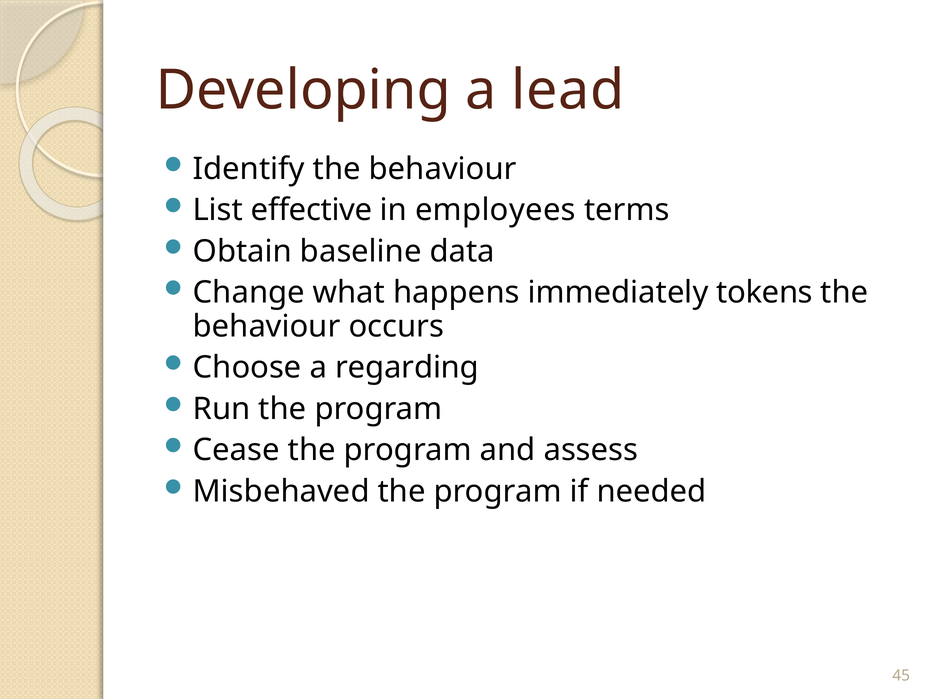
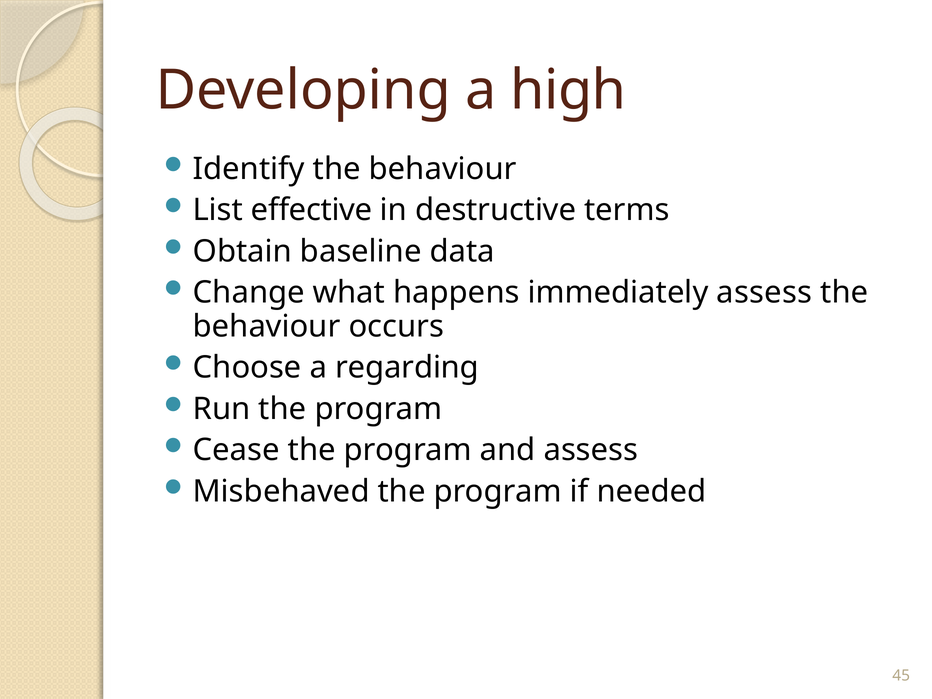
lead: lead -> high (568, 90)
employees: employees -> destructive (496, 210)
immediately tokens: tokens -> assess (764, 293)
